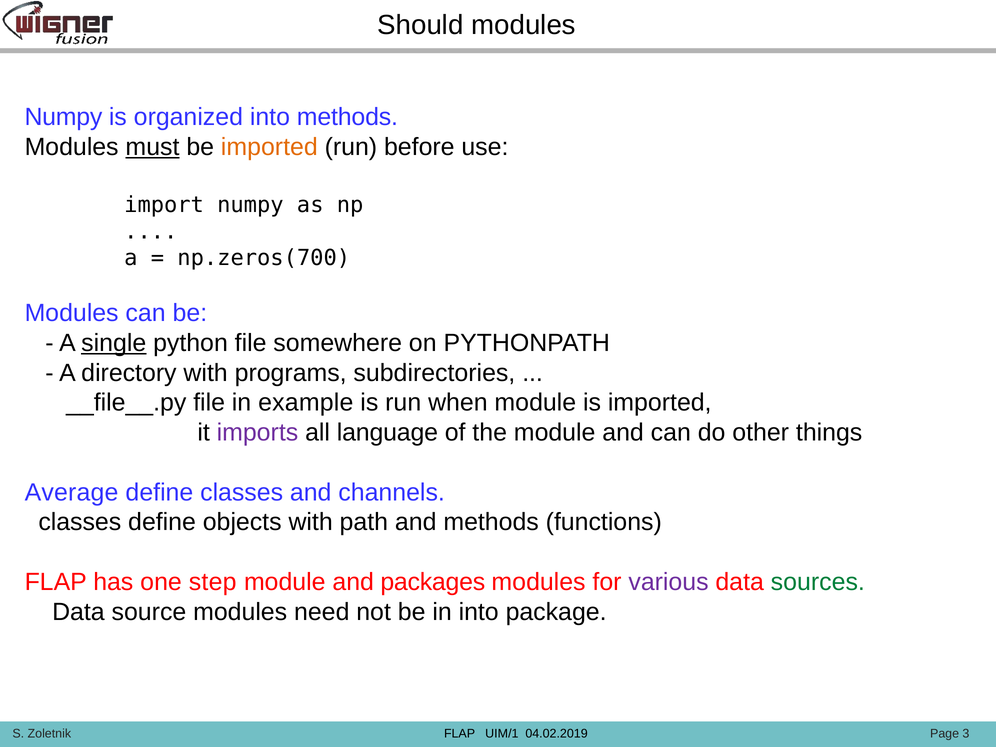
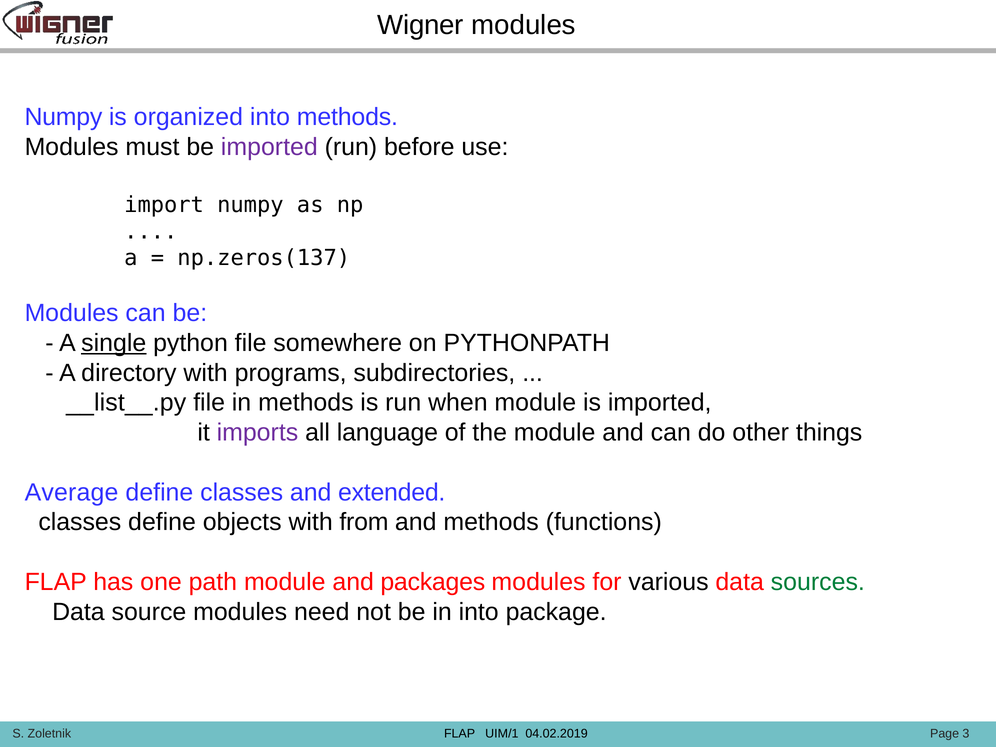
Should: Should -> Wigner (420, 25)
must underline: present -> none (152, 147)
imported colour: orange -> purple (269, 147)
np.zeros(700: np.zeros(700 -> np.zeros(137 (264, 258)
__file__.py: __file__.py -> __list__.py (126, 403)
in example: example -> methods (306, 403)
channels: channels -> extended (392, 492)
path: path -> from (364, 522)
step: step -> path (213, 582)
various colour: purple -> black (669, 582)
